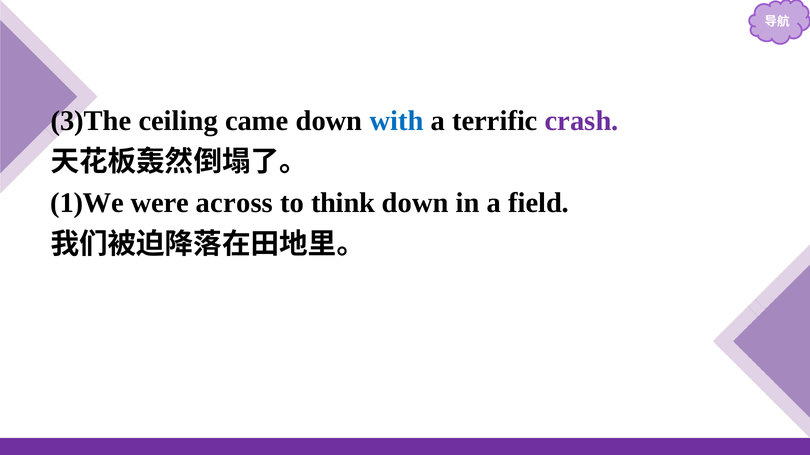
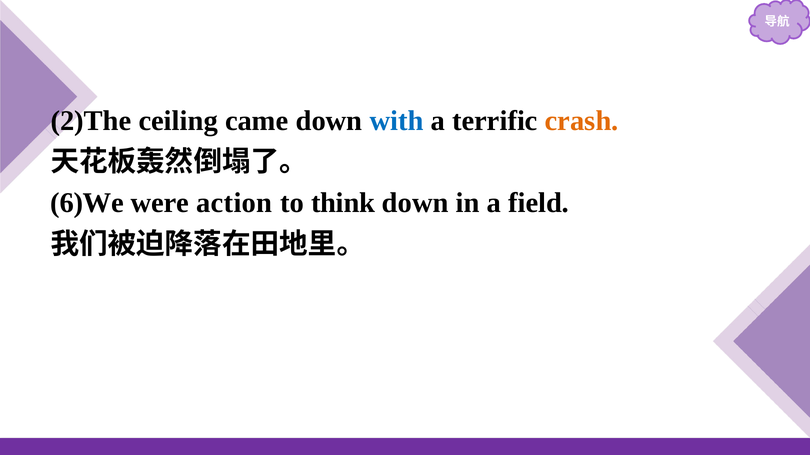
3)The: 3)The -> 2)The (91, 121)
crash colour: purple -> orange (582, 121)
1)We: 1)We -> 6)We (87, 203)
across: across -> action (234, 203)
